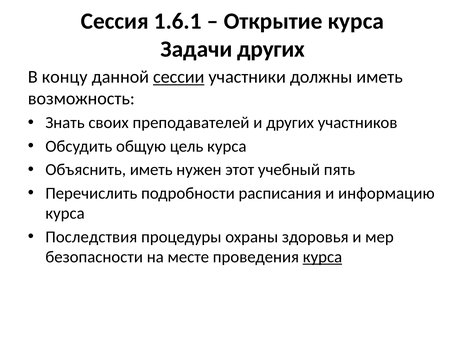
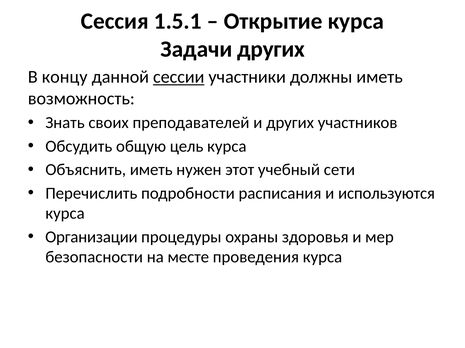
1.6.1: 1.6.1 -> 1.5.1 (178, 21)
пять: пять -> сети (339, 170)
информацию: информацию -> используются (386, 194)
Последствия: Последствия -> Организации (91, 237)
курса underline: present -> none (322, 258)
